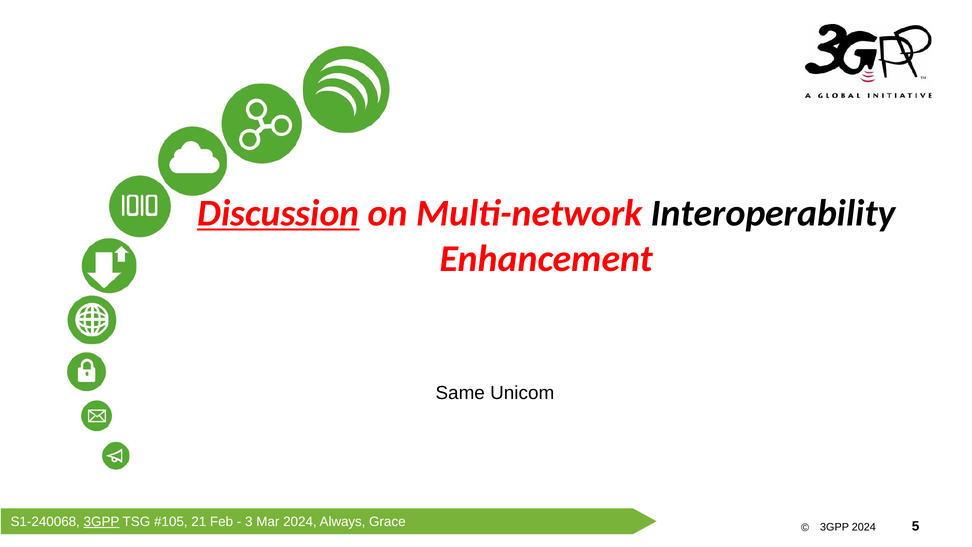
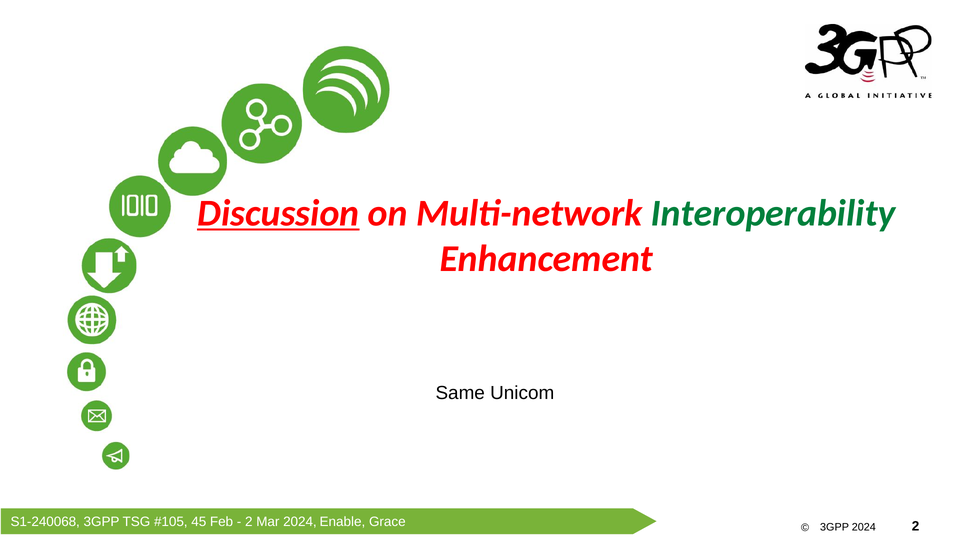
Interoperability colour: black -> green (773, 213)
3GPP underline: present -> none (102, 522)
21: 21 -> 45 (199, 522)
3: 3 -> 2 (249, 522)
Always: Always -> Enable (342, 522)
5: 5 -> 2 (916, 526)
